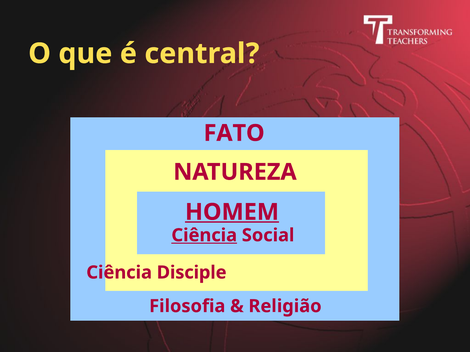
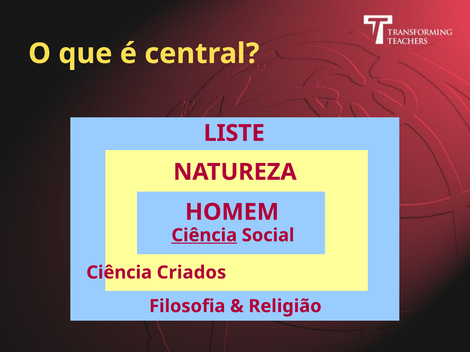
FATO: FATO -> LISTE (234, 133)
HOMEM underline: present -> none (232, 212)
Disciple: Disciple -> Criados (191, 273)
